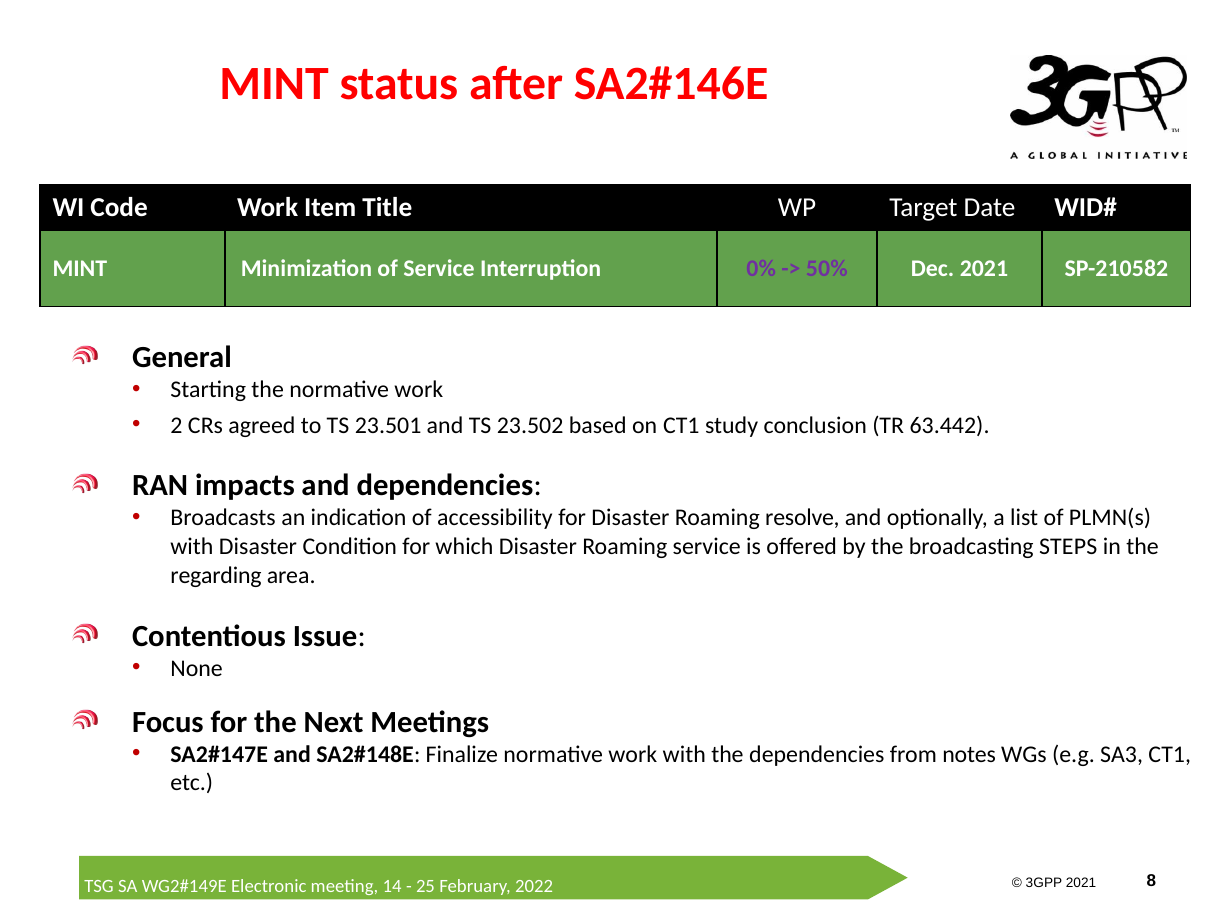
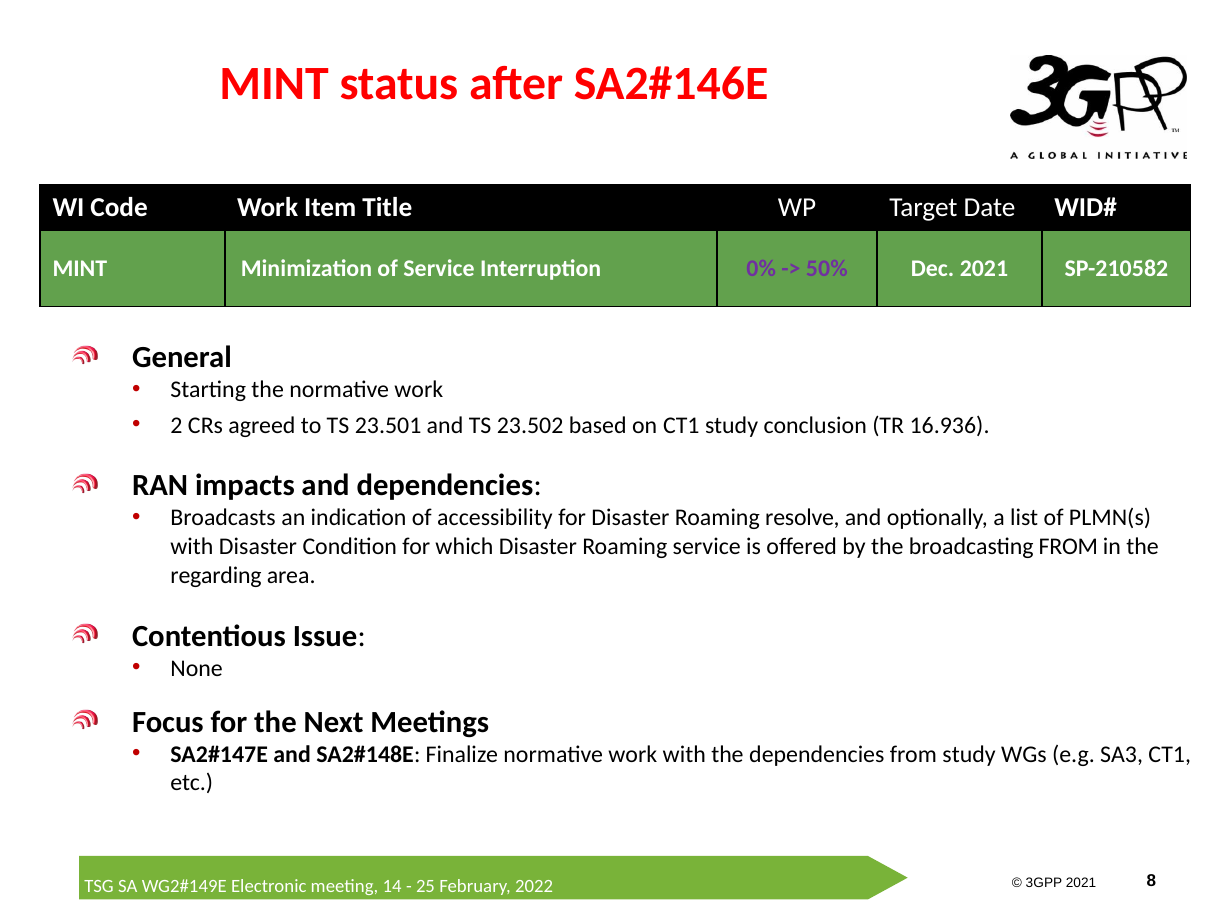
63.442: 63.442 -> 16.936 (950, 425)
broadcasting STEPS: STEPS -> FROM (1068, 547)
from notes: notes -> study (969, 754)
